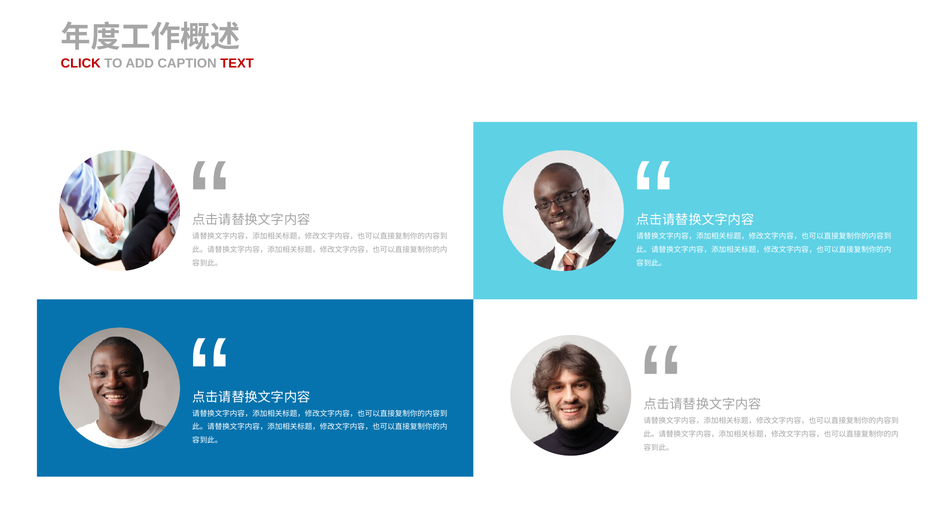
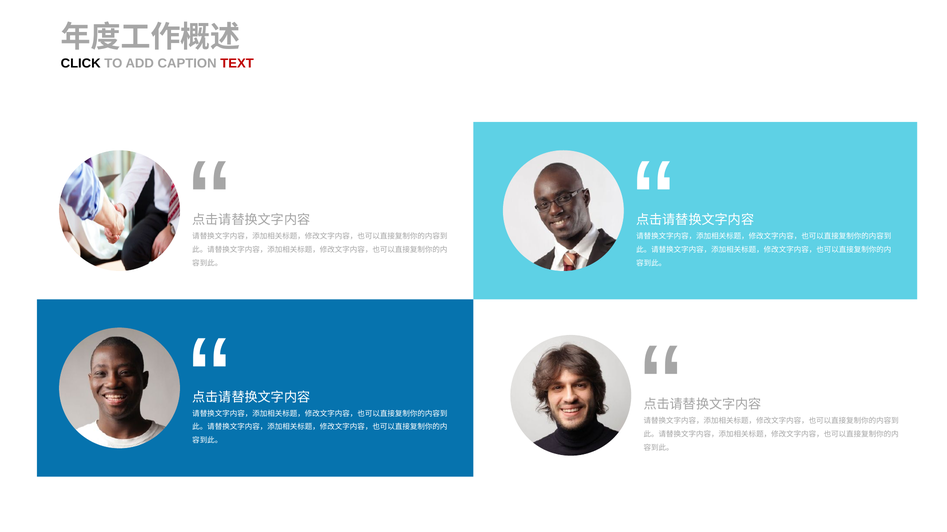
CLICK colour: red -> black (81, 64)
